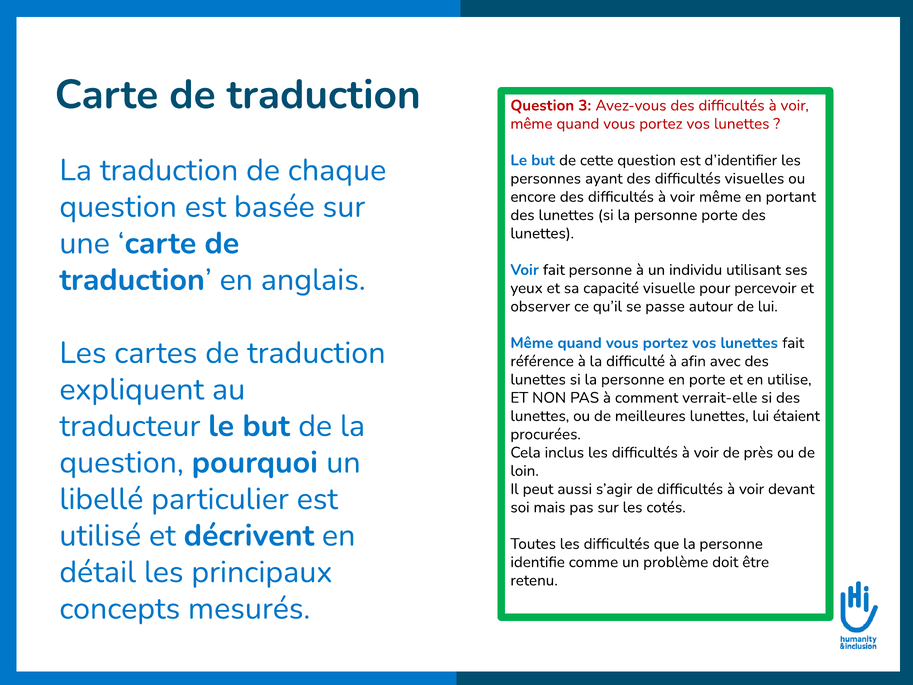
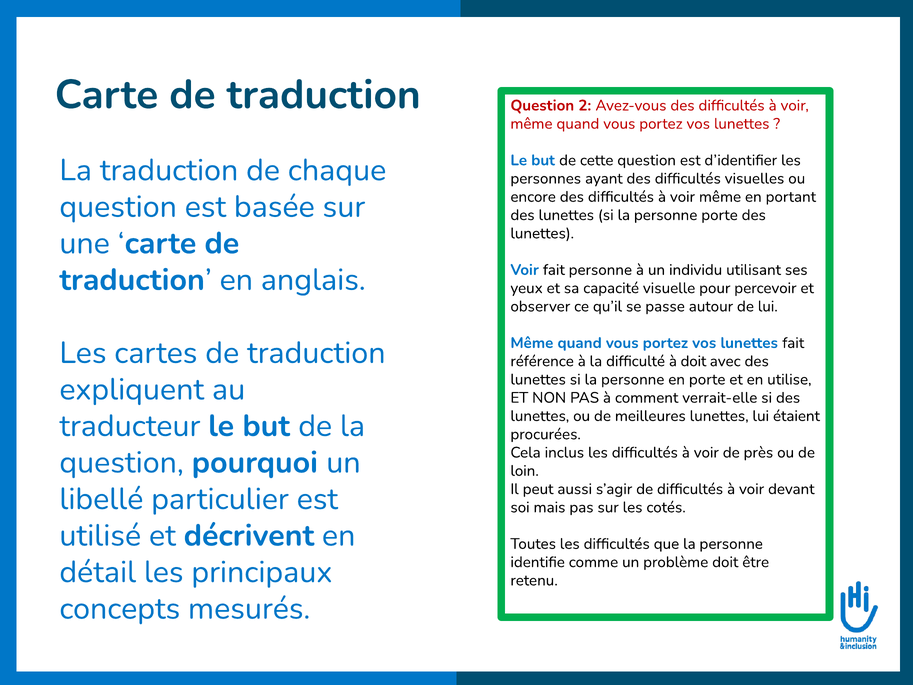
3: 3 -> 2 (585, 105)
à afin: afin -> doit (693, 361)
